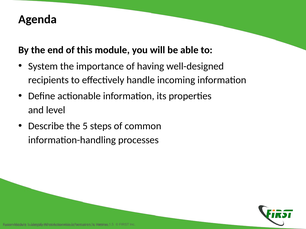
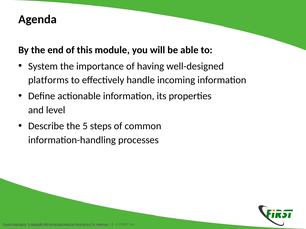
recipients: recipients -> platforms (48, 80)
